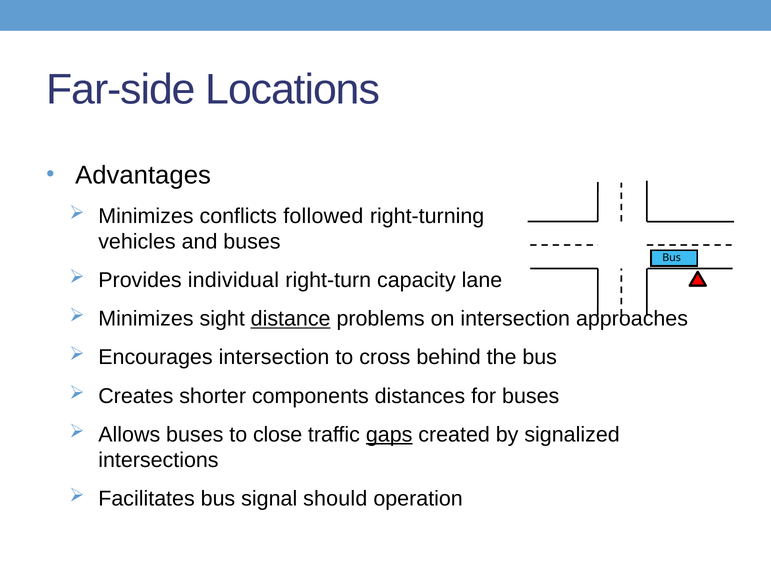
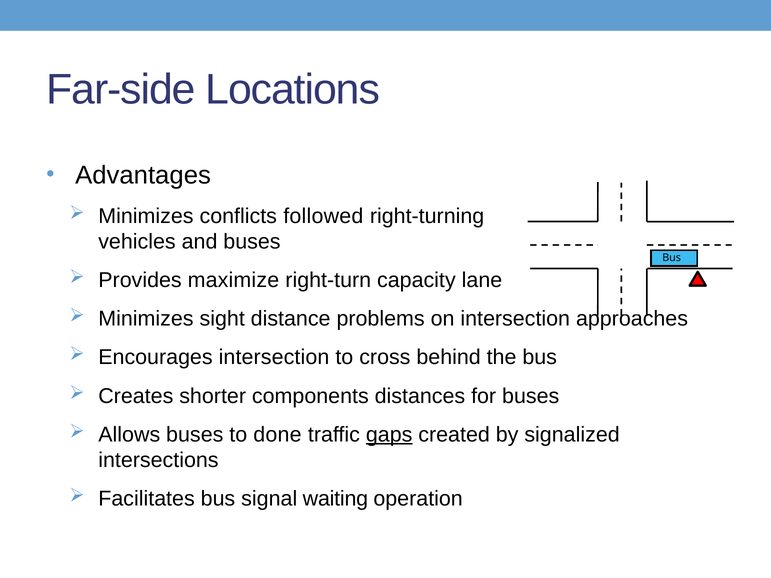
individual: individual -> maximize (233, 280)
distance underline: present -> none (291, 319)
close: close -> done (277, 435)
should: should -> waiting (335, 499)
